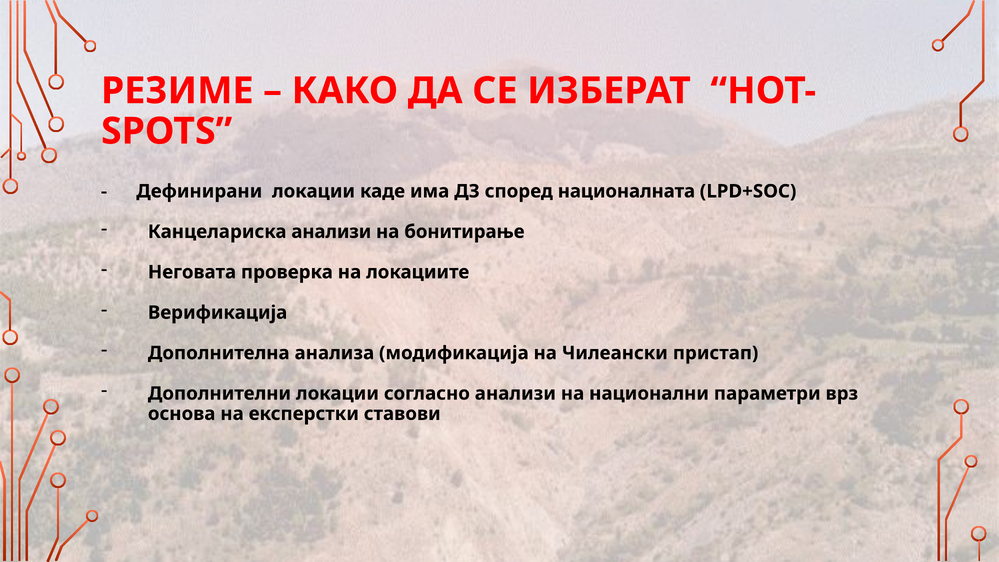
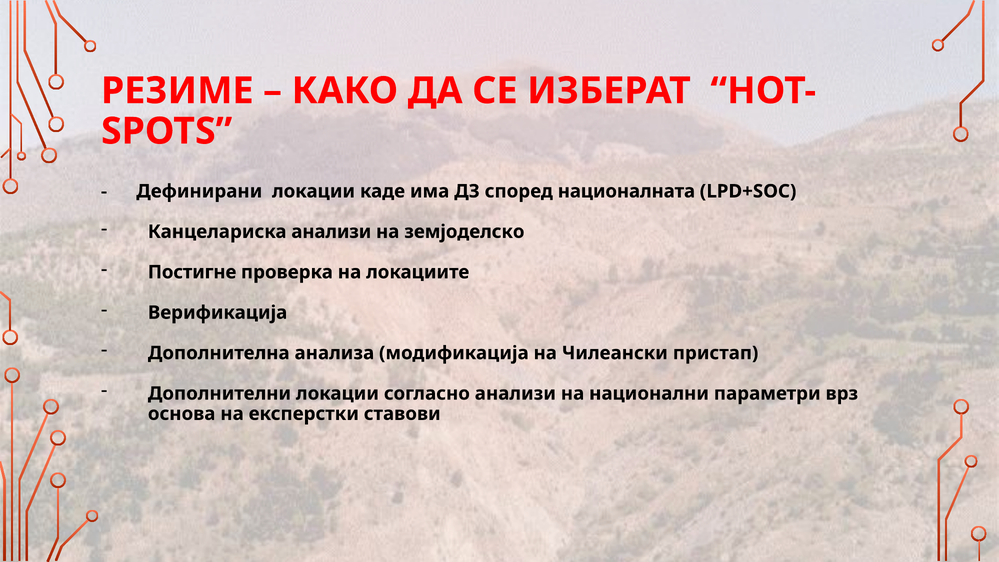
бонитирање: бонитирање -> земјоделско (464, 232)
Неговата: Неговата -> Постигне (192, 272)
